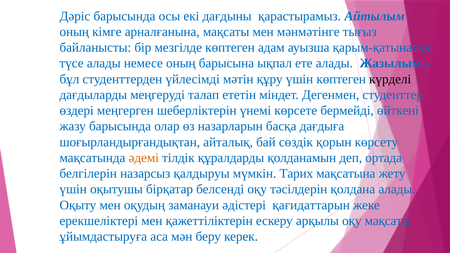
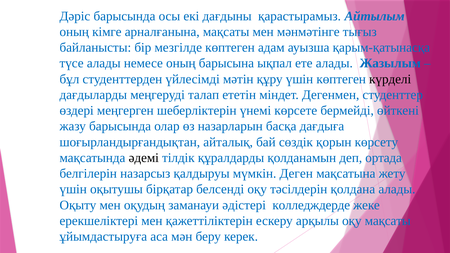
әдемі colour: orange -> black (144, 158)
Тарих: Тарих -> Деген (296, 174)
қағидаттарын: қағидаттарын -> колледждерде (311, 205)
